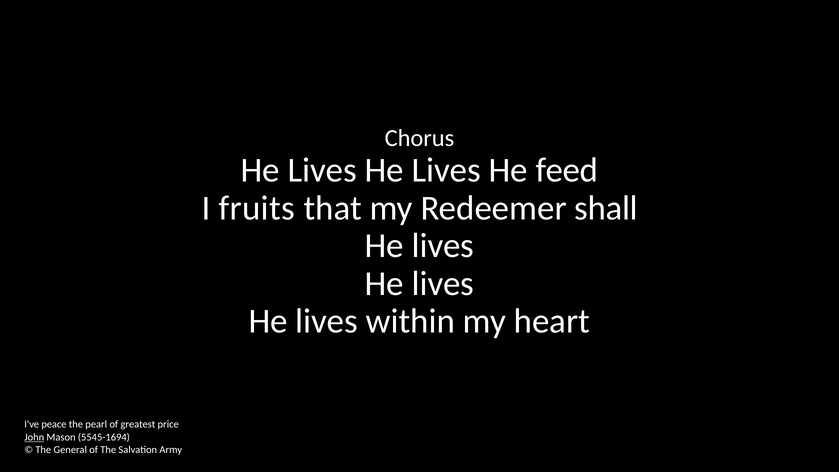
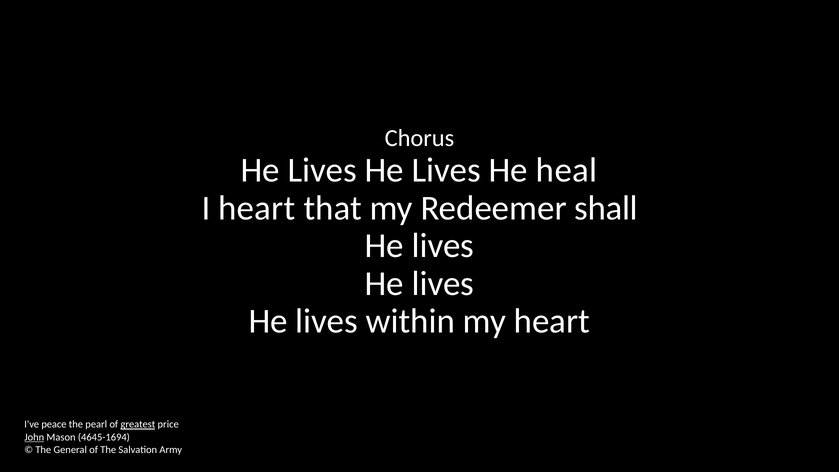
feed: feed -> heal (567, 170)
I fruits: fruits -> heart (257, 208)
greatest underline: none -> present (138, 424)
5545-1694: 5545-1694 -> 4645-1694 (104, 437)
